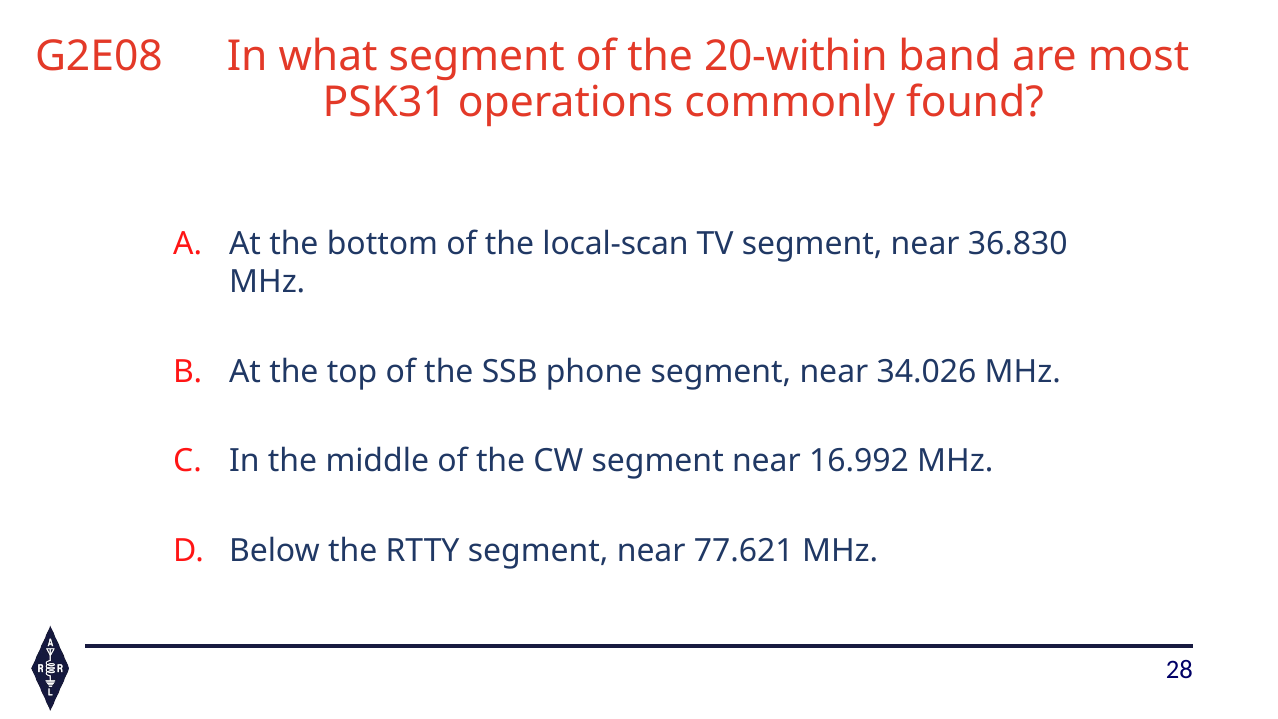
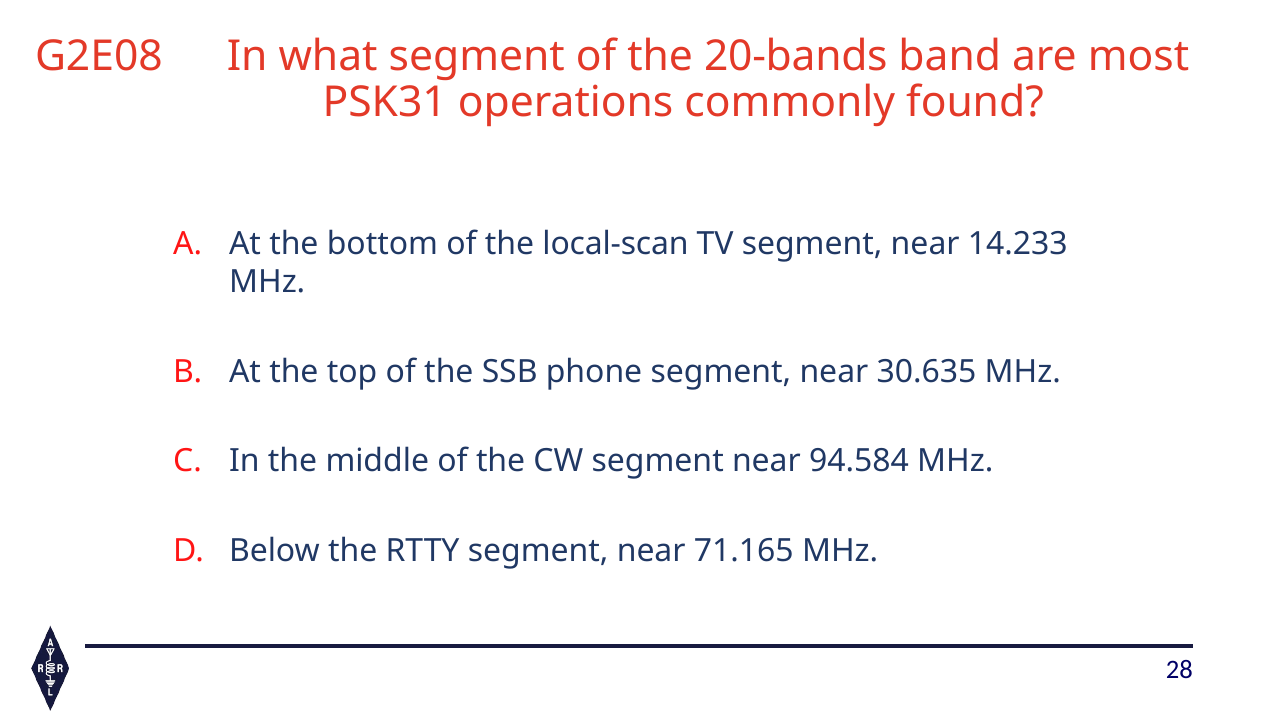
20-within: 20-within -> 20-bands (796, 56)
36.830: 36.830 -> 14.233 (1018, 244)
34.026: 34.026 -> 30.635 (927, 371)
16.992: 16.992 -> 94.584 (859, 461)
77.621: 77.621 -> 71.165 (744, 550)
